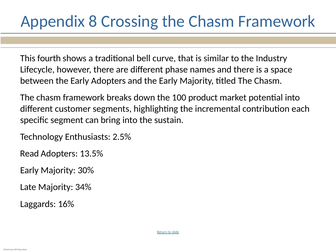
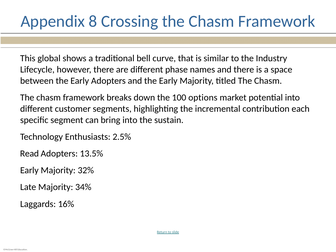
fourth: fourth -> global (49, 58)
product: product -> options (203, 98)
30%: 30% -> 32% (86, 170)
